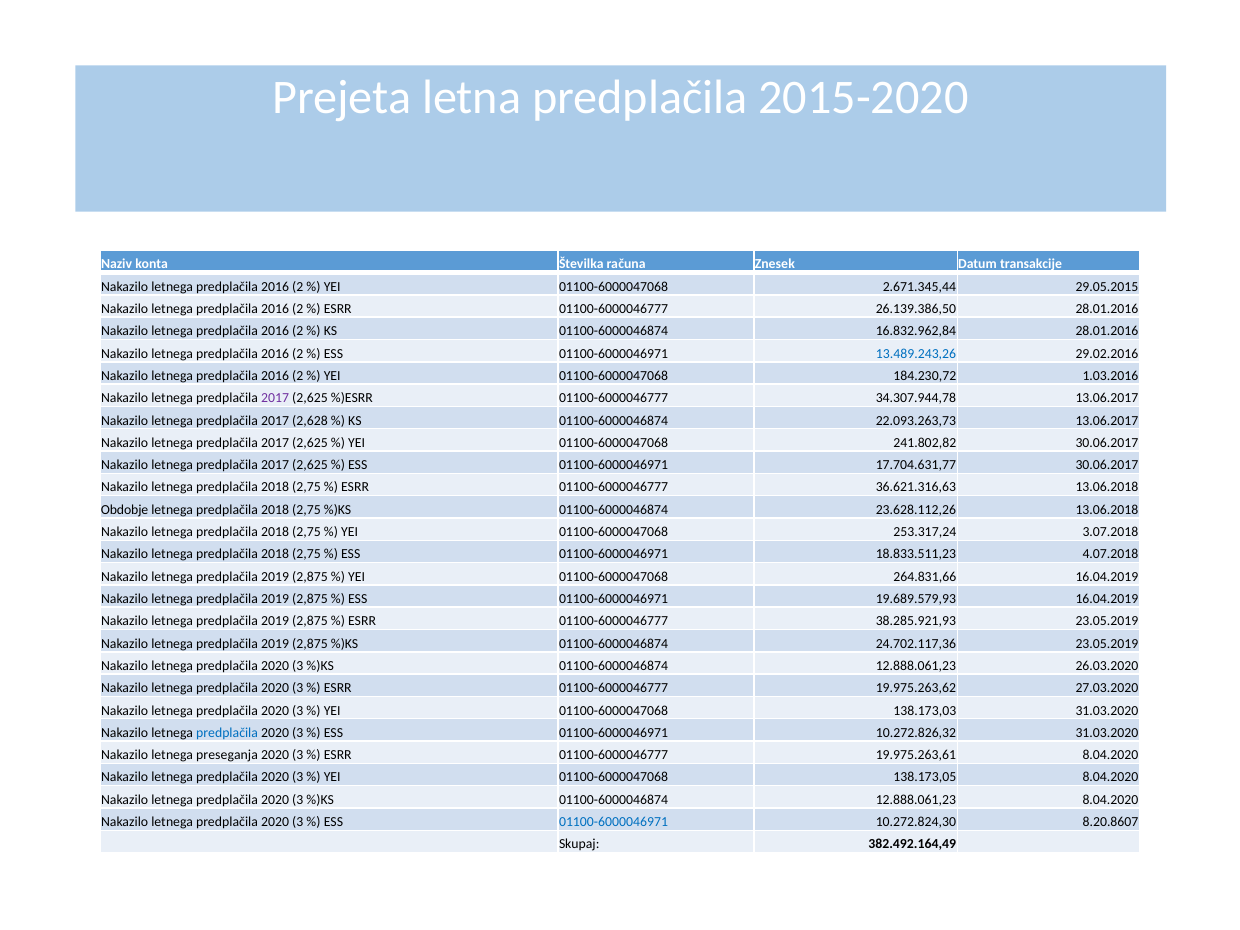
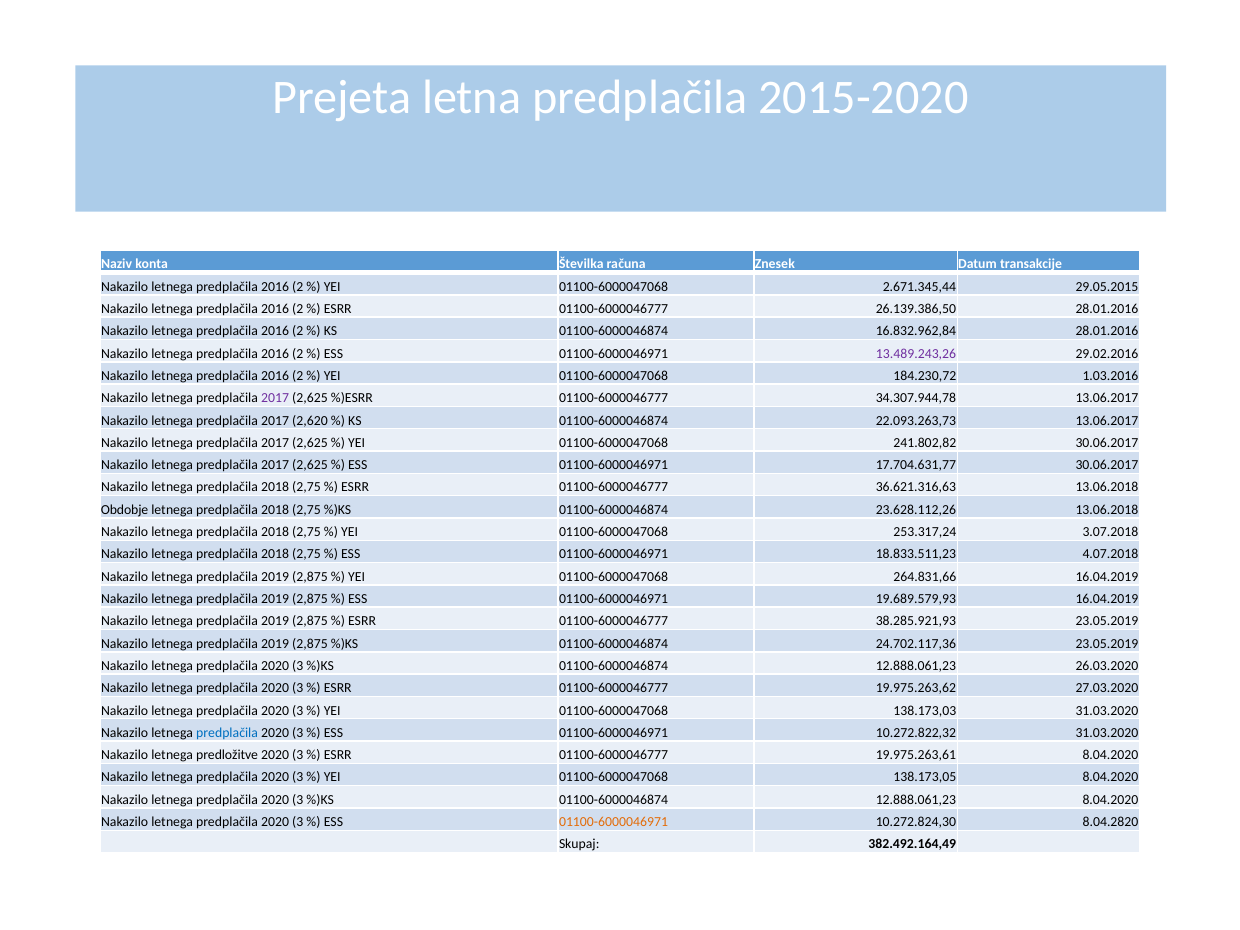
13.489.243,26 colour: blue -> purple (916, 354)
2,628: 2,628 -> 2,620 (310, 420)
10.272.826,32: 10.272.826,32 -> 10.272.822,32 (916, 733)
preseganja: preseganja -> predložitve (227, 755)
01100-6000046971 colour: blue -> orange (614, 822)
8.20.8607: 8.20.8607 -> 8.04.2820 (1110, 822)
